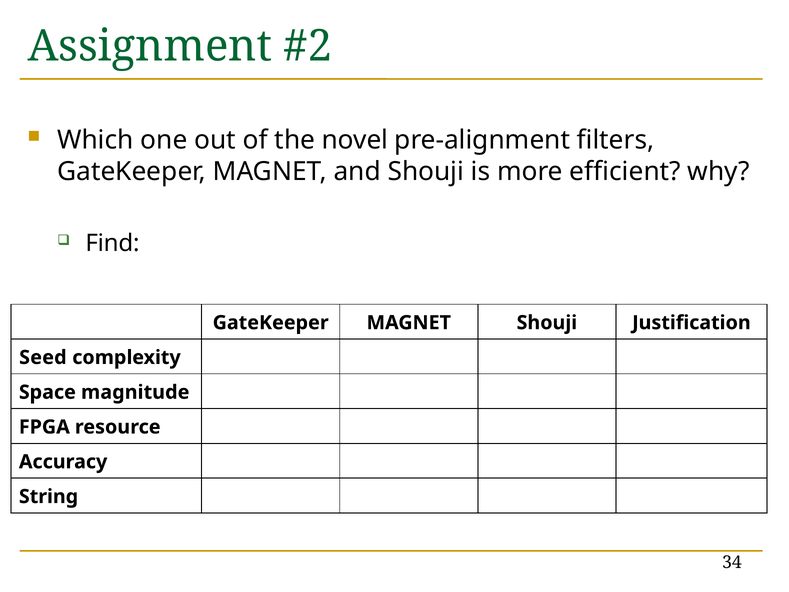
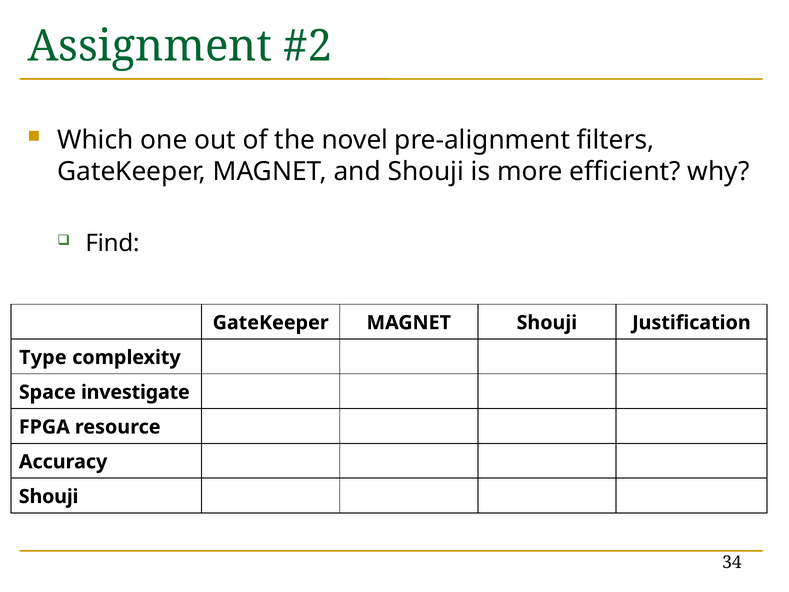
Seed: Seed -> Type (43, 357)
magnitude: magnitude -> investigate (135, 392)
String: String -> Shouji (49, 496)
